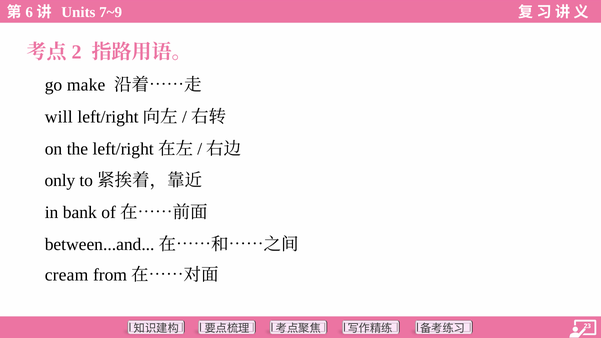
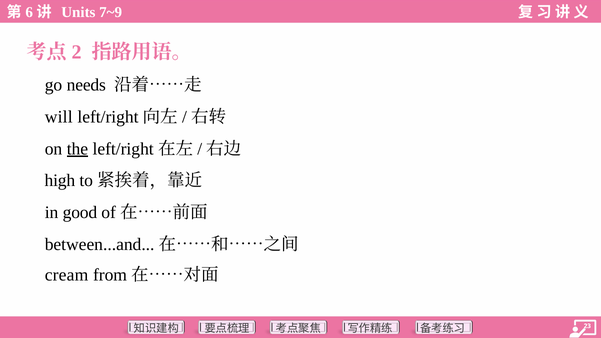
make: make -> needs (86, 85)
the underline: none -> present (77, 149)
only: only -> high (60, 181)
bank: bank -> good (80, 213)
